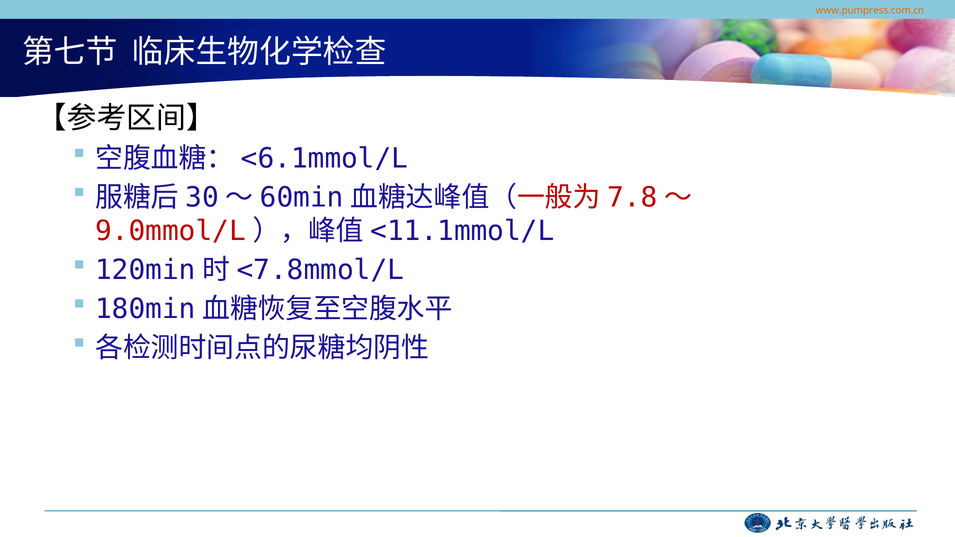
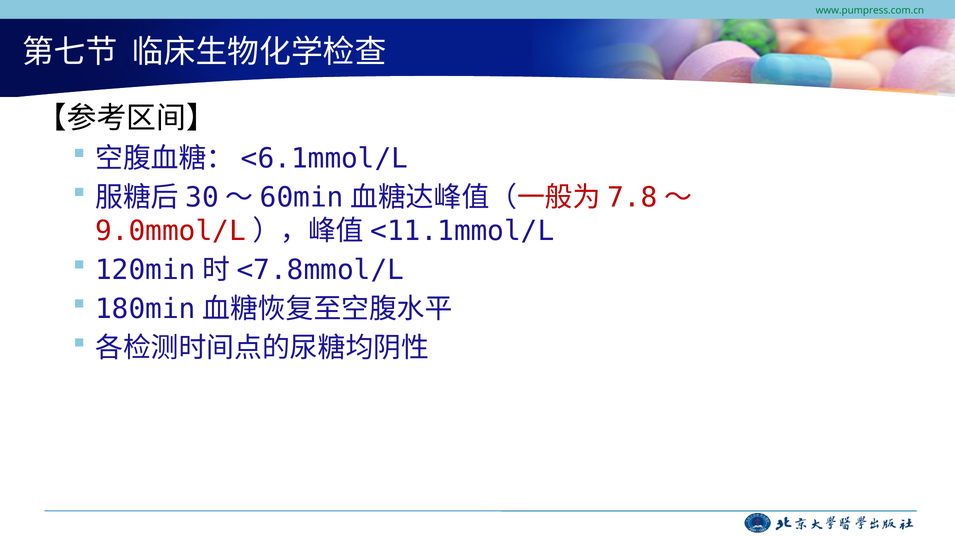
www.pumpress.com.cn colour: orange -> green (870, 10)
